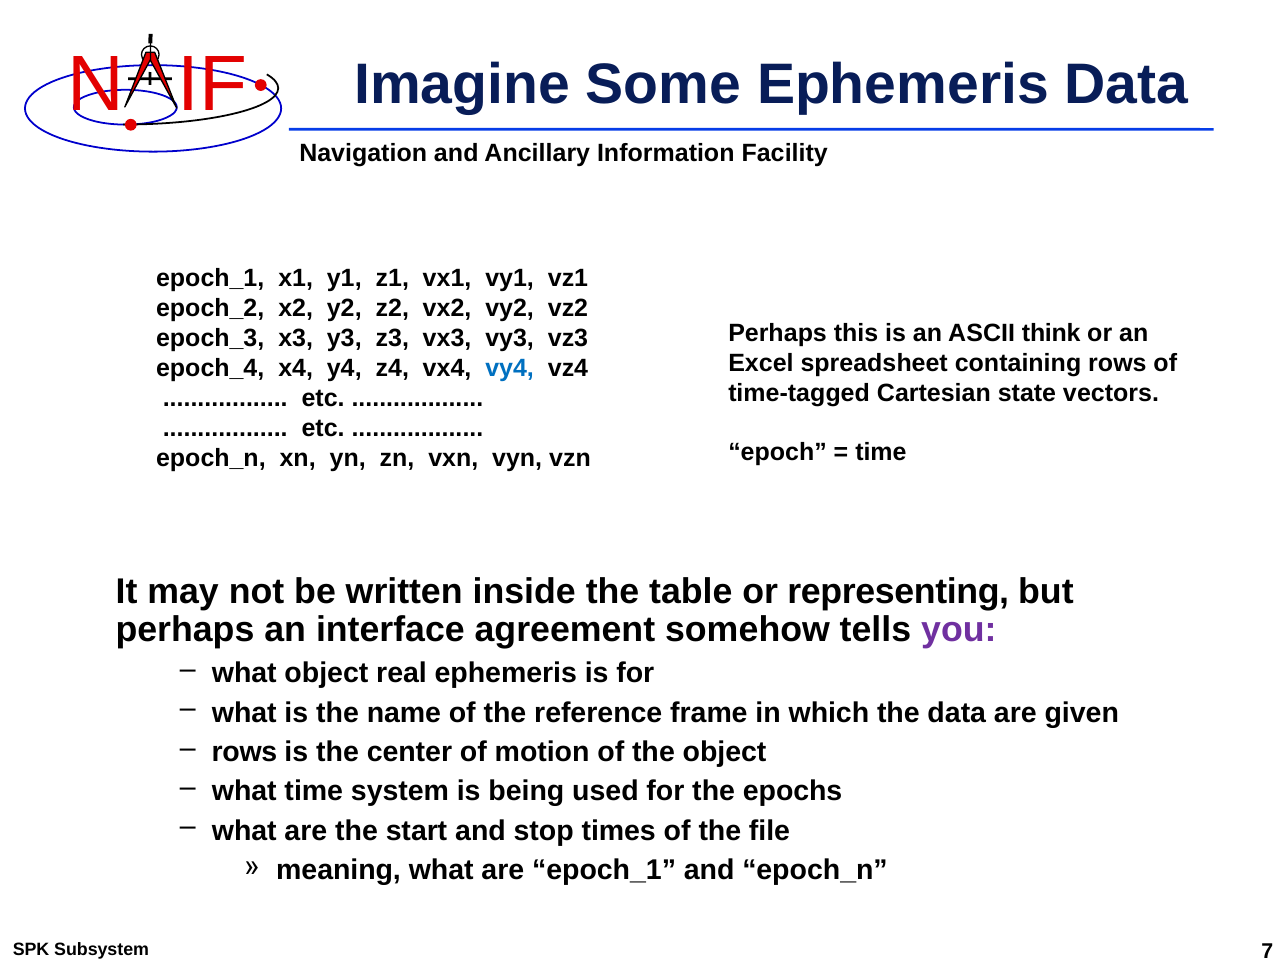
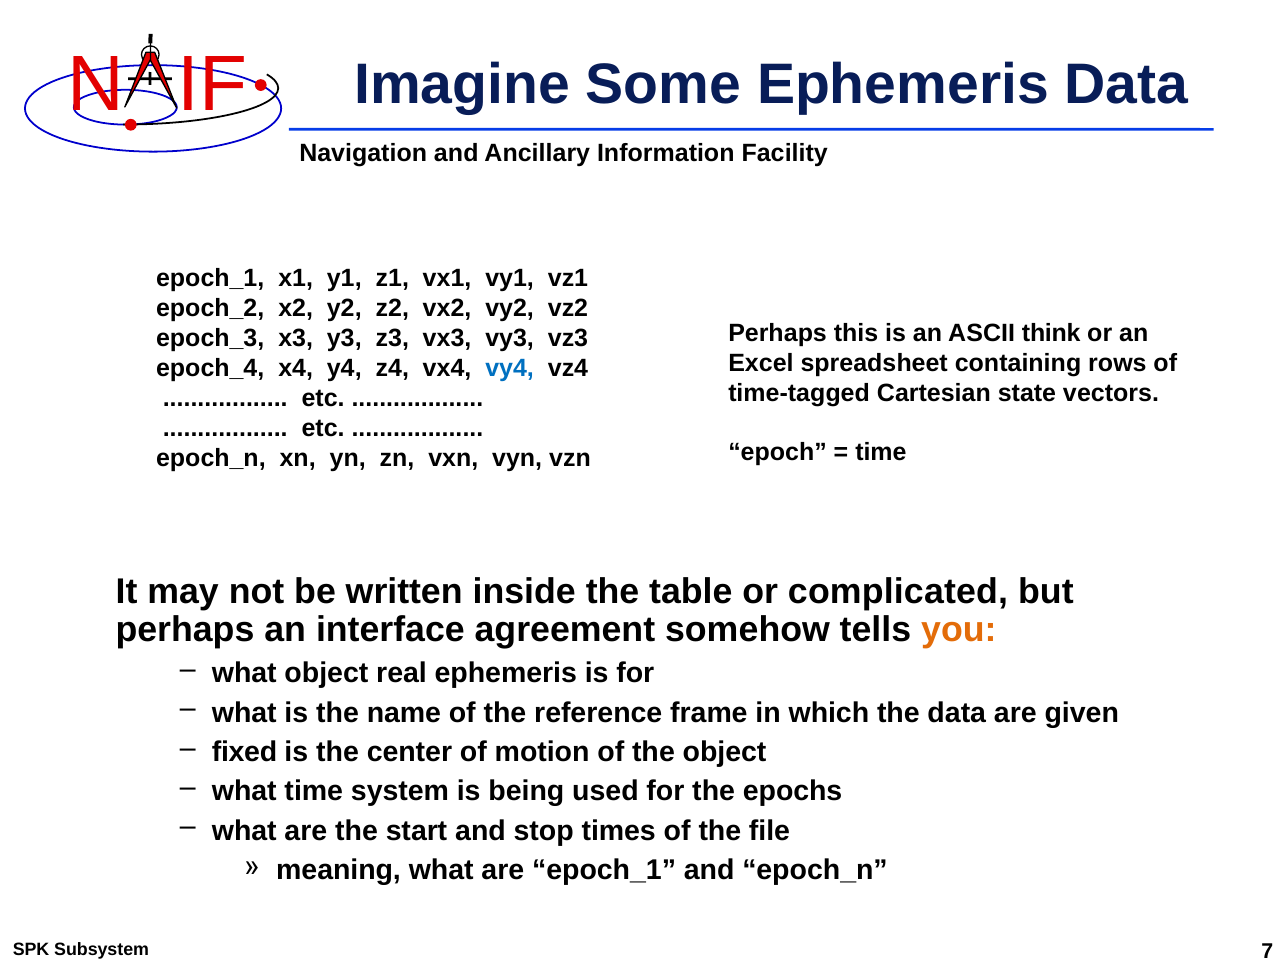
representing: representing -> complicated (898, 592)
you colour: purple -> orange (959, 630)
rows: rows -> fixed (244, 752)
